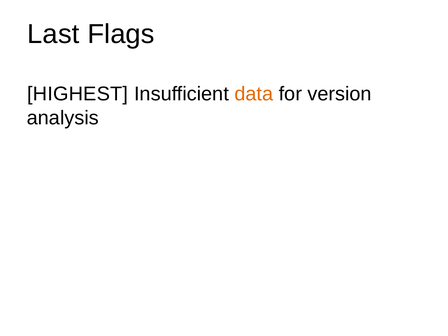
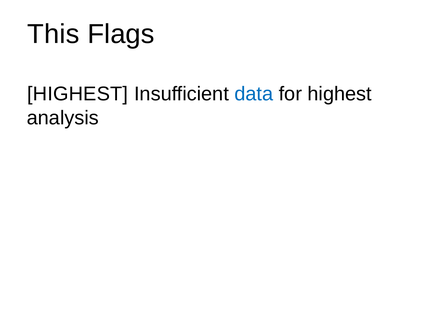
Last: Last -> This (53, 34)
data colour: orange -> blue (254, 94)
for version: version -> highest (340, 94)
